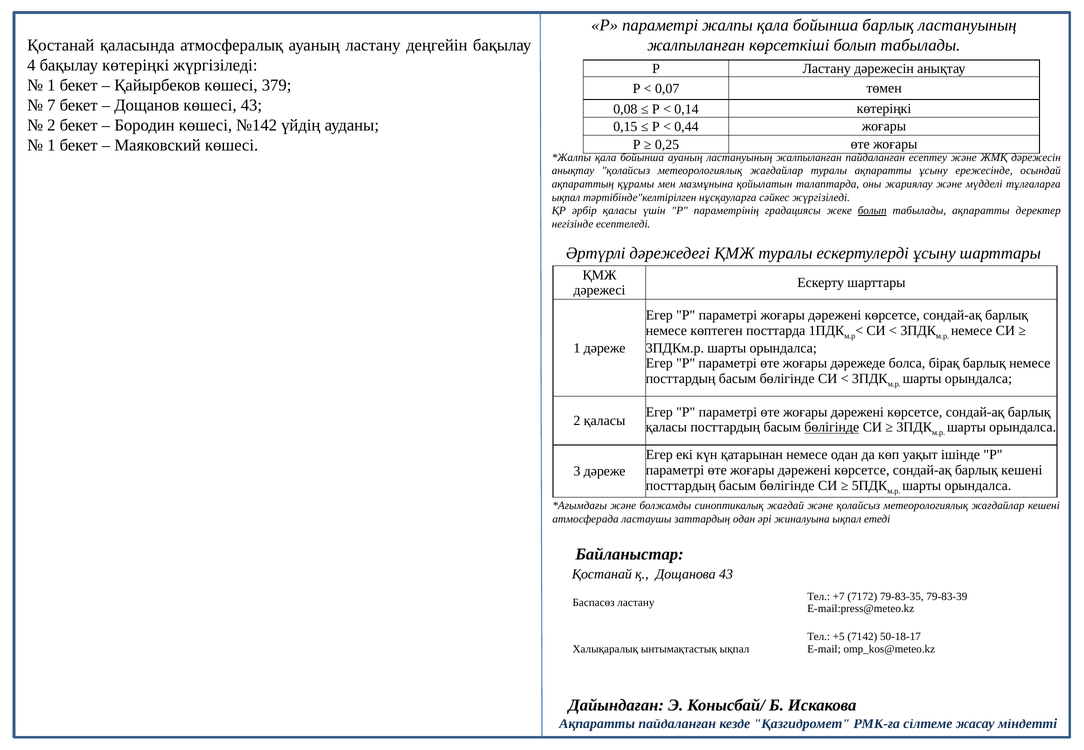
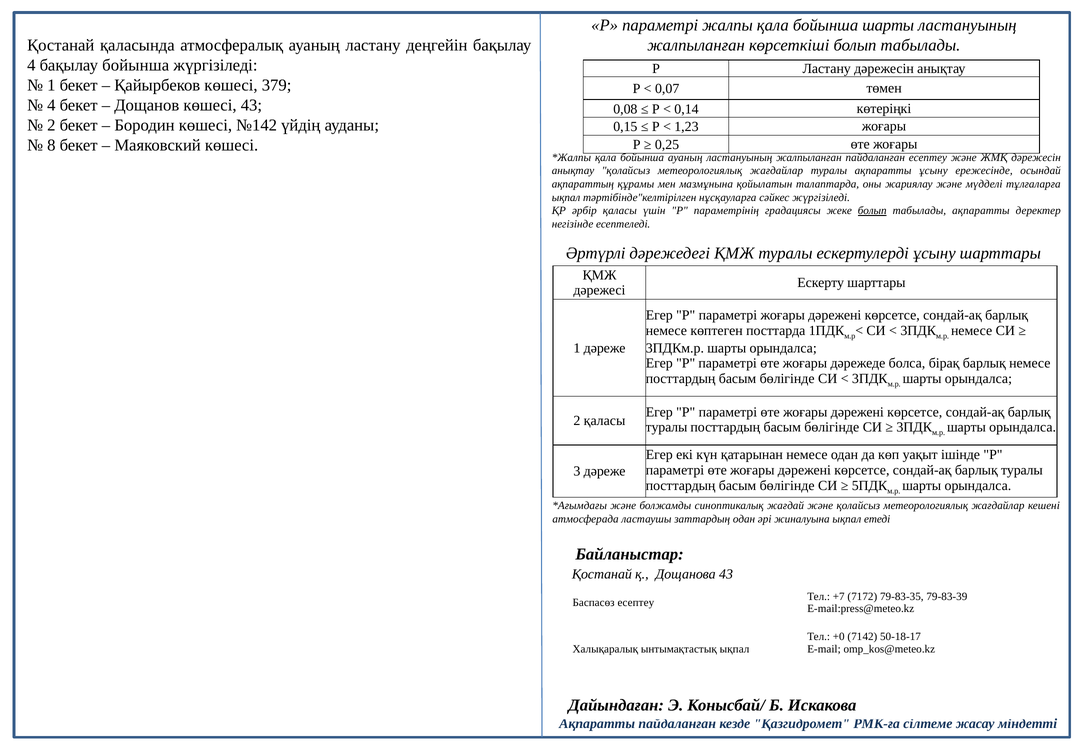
бойынша барлық: барлық -> шарты (888, 26)
бақылау көтеріңкі: көтеріңкі -> бойынша (136, 65)
7: 7 -> 4 (51, 105)
0,44: 0,44 -> 1,23 (686, 127)
1: 1 -> 8 (51, 145)
қаласы: қаласы -> туралы (666, 428)
бөлігінде underline: present -> none (832, 428)
кешені: кешені -> туралы (1022, 470)
Баспасөз ластану: ластану -> есептеу (636, 603)
+5: +5 -> +0 (839, 637)
